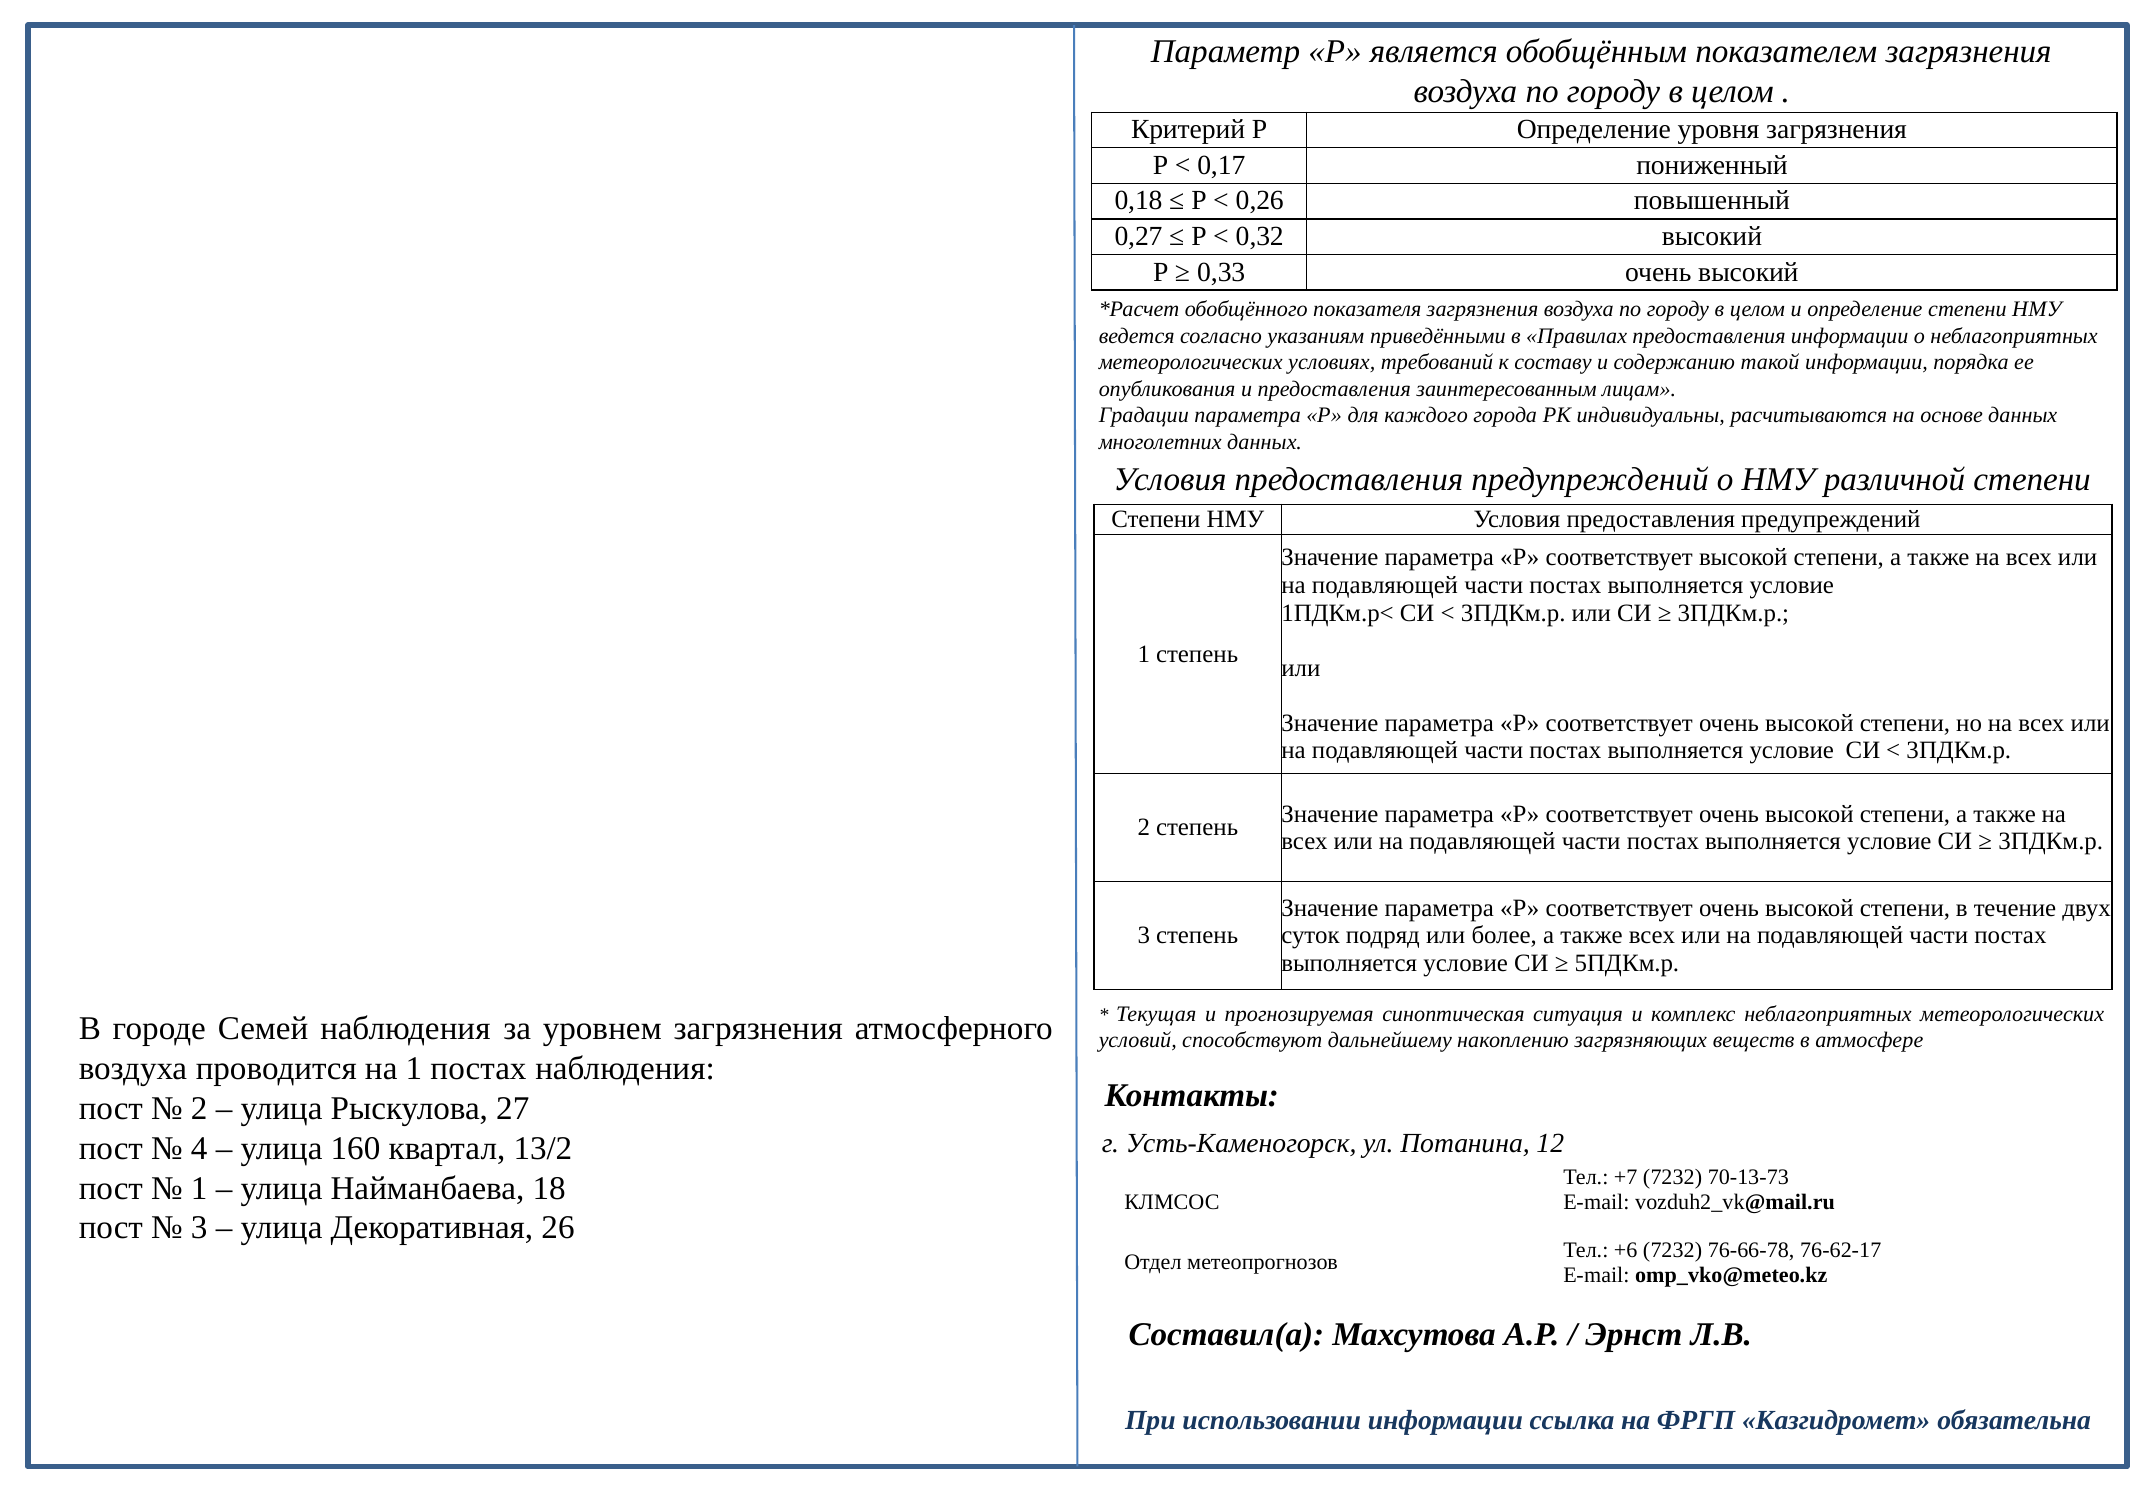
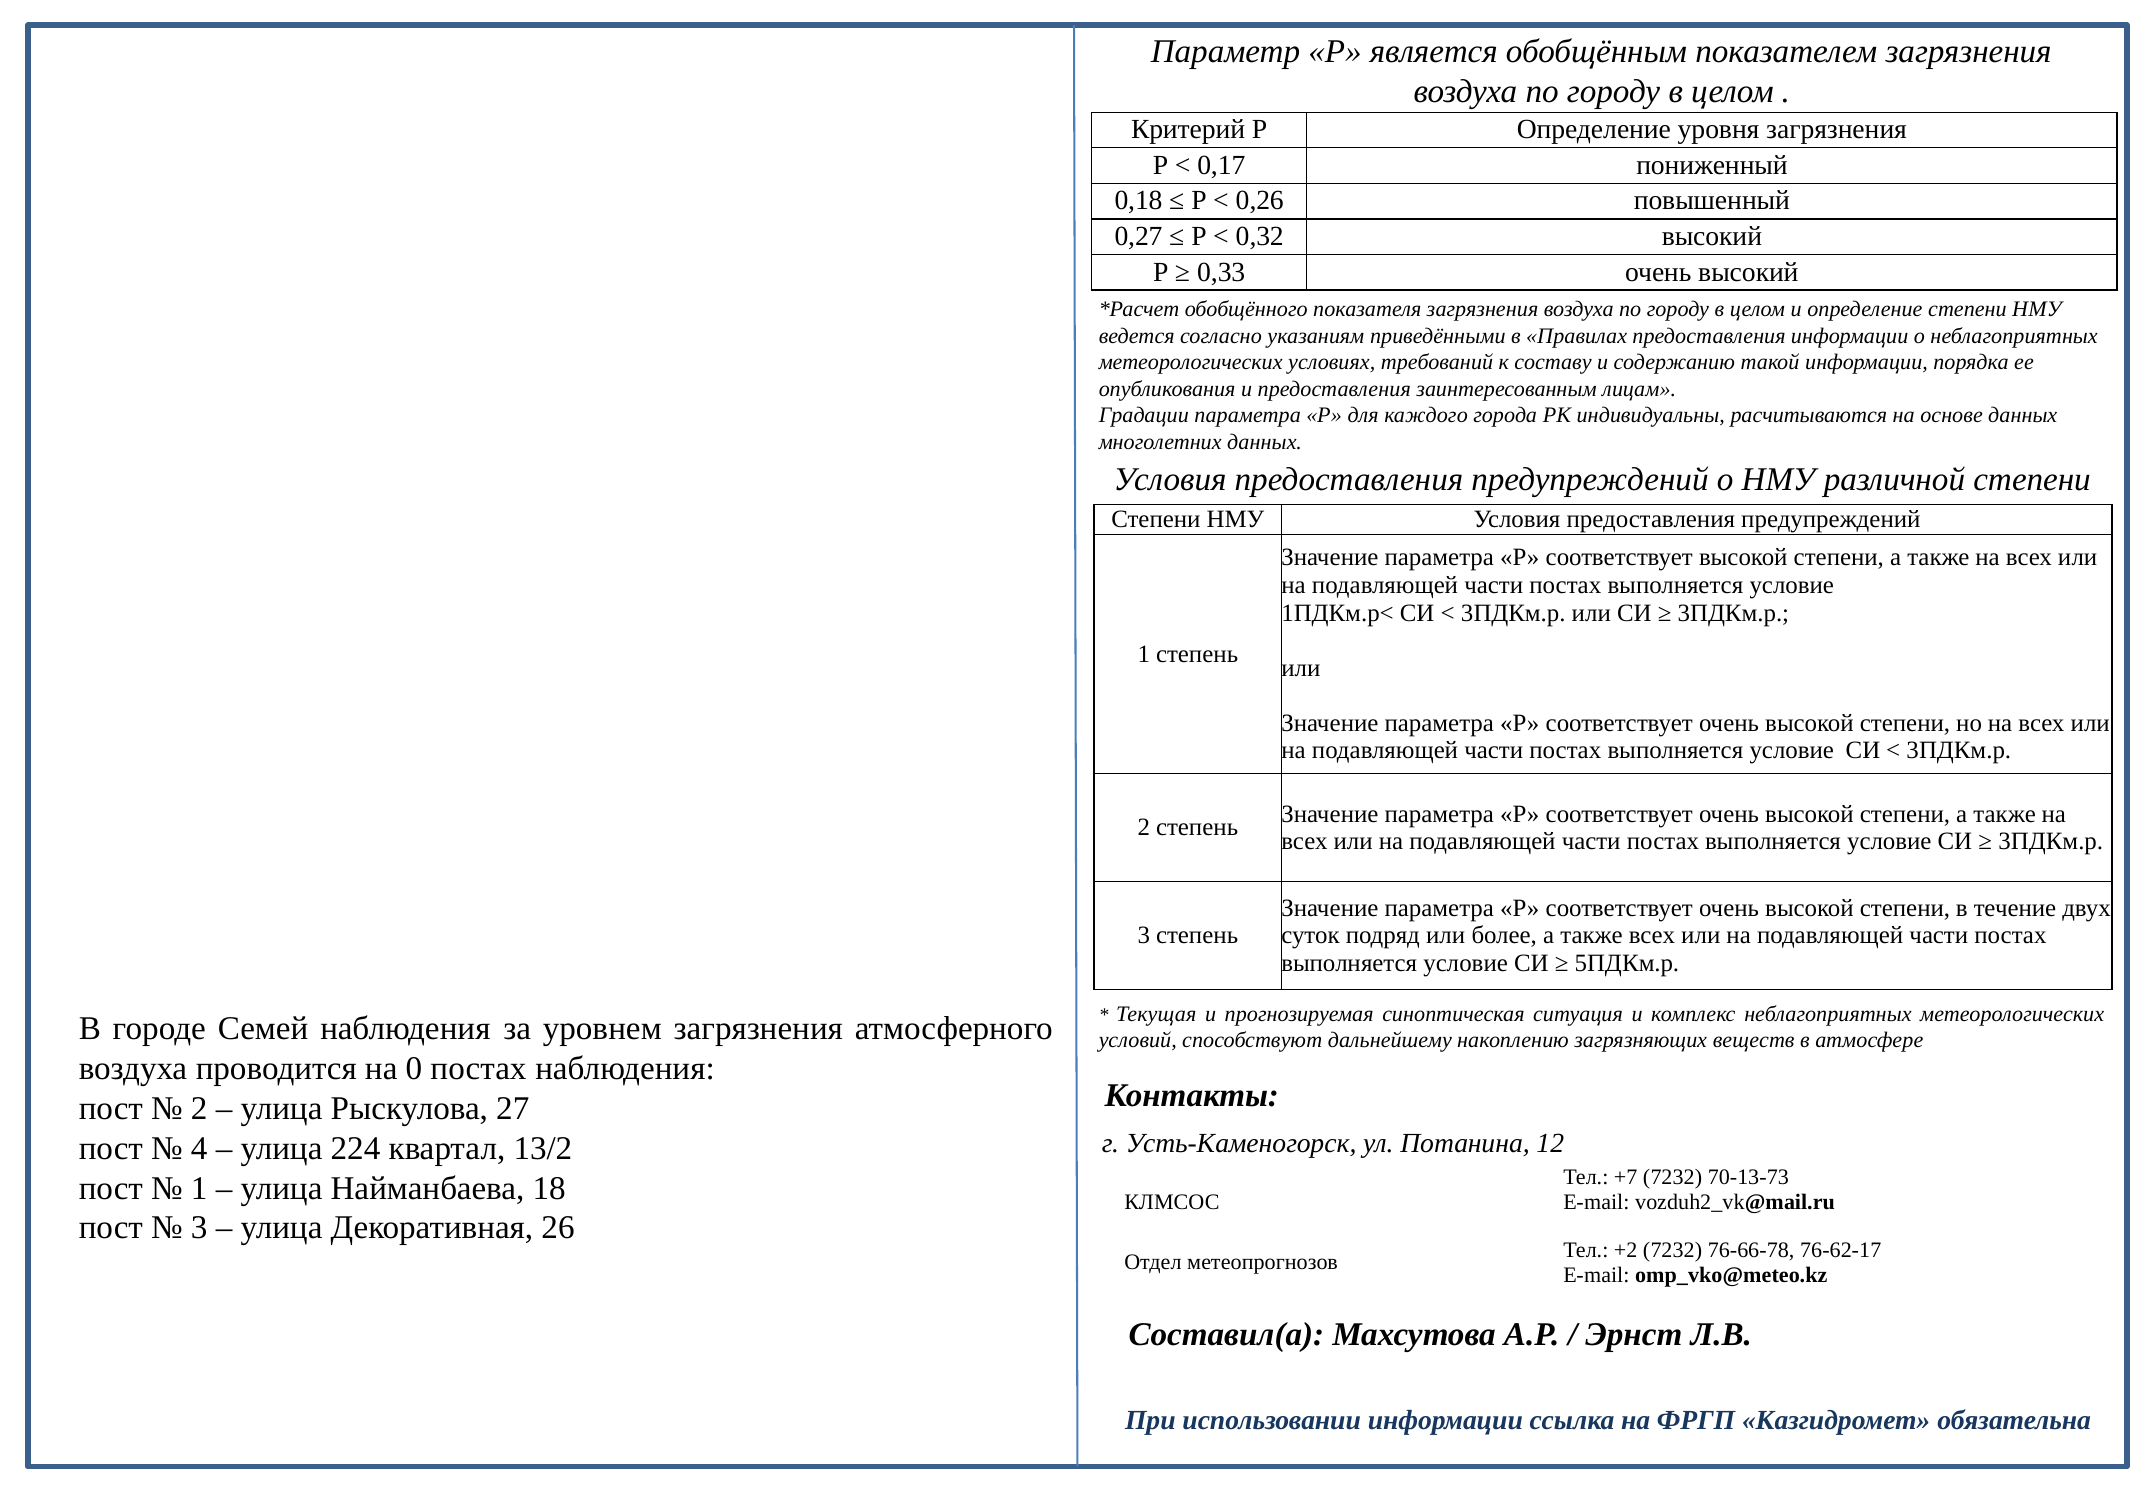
на 1: 1 -> 0 (414, 1069)
160: 160 -> 224 (356, 1148)
+6: +6 -> +2 (1626, 1250)
